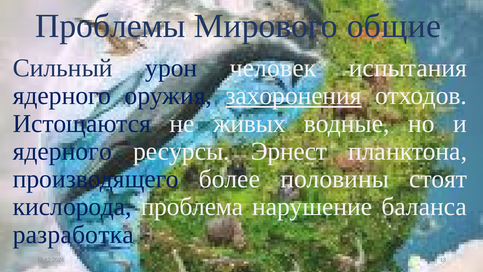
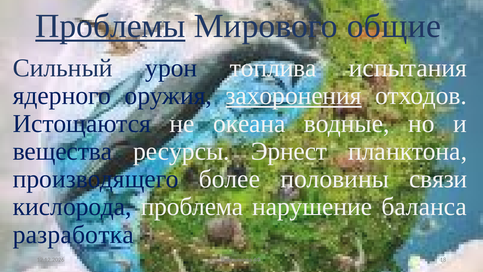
Проблемы underline: none -> present (110, 26)
человек: человек -> топлива (273, 68)
живых: живых -> океана (249, 123)
ядерного: ядерного -> вещества (62, 151)
стоят: стоят -> связи (438, 179)
